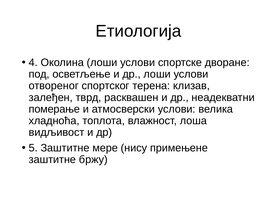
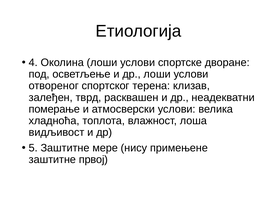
бржу: бржу -> првој (93, 159)
